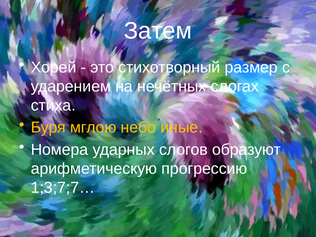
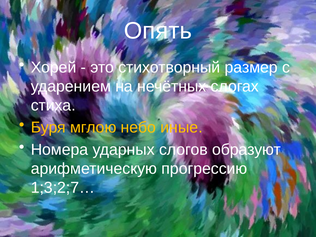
Затем: Затем -> Опять (158, 31)
1;3;7;7…: 1;3;7;7… -> 1;3;2;7… (63, 188)
